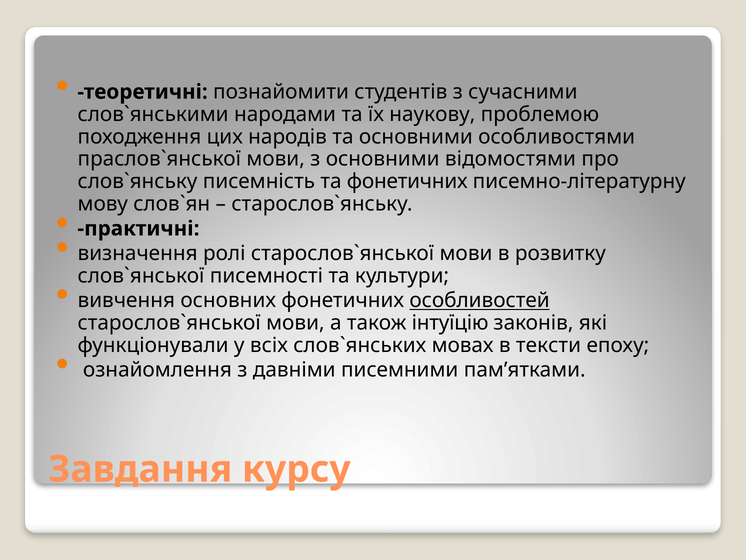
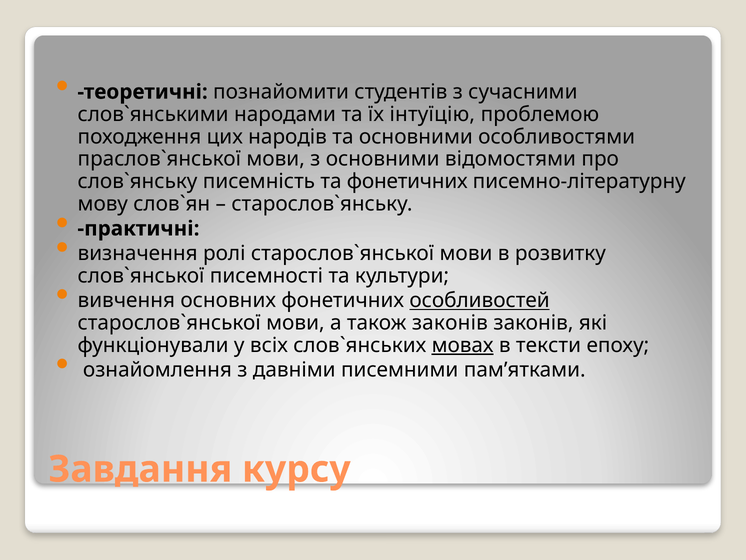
наукову: наукову -> інтуїцію (432, 114)
також інтуїцію: інтуїцію -> законів (450, 323)
мовах underline: none -> present (463, 345)
